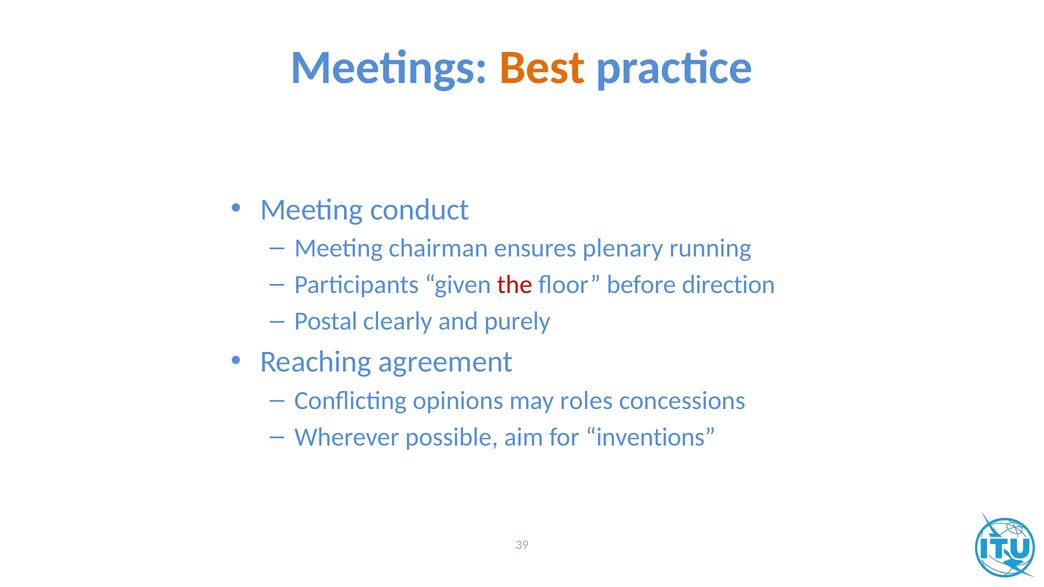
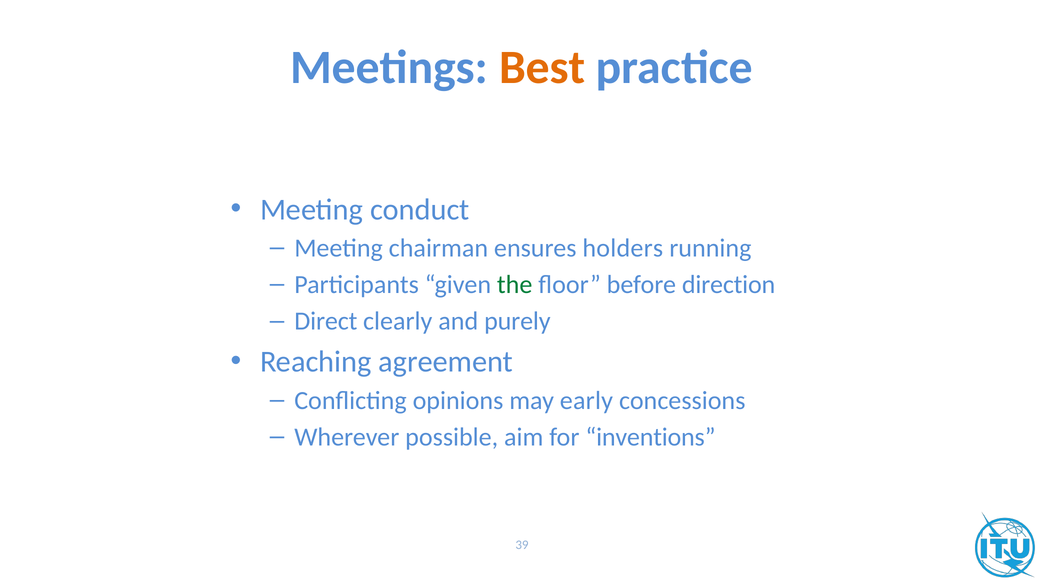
plenary: plenary -> holders (623, 248)
the colour: red -> green (515, 285)
Postal: Postal -> Direct (326, 321)
roles: roles -> early (586, 401)
